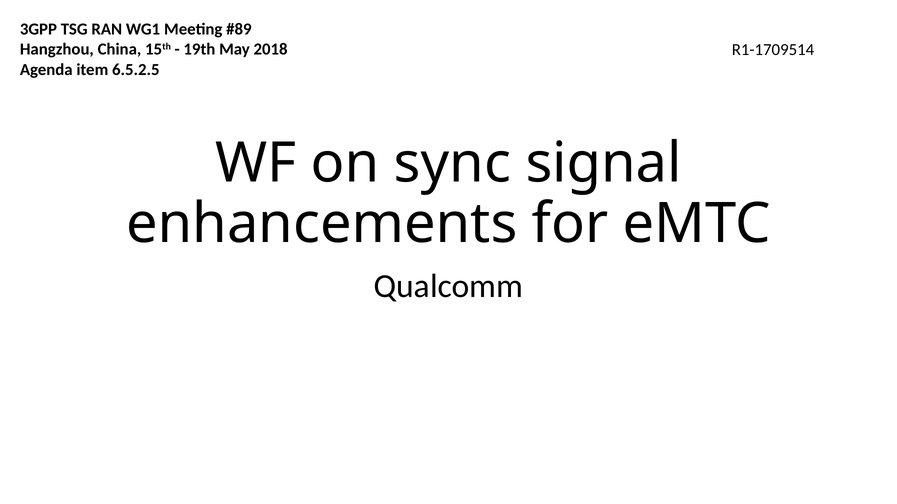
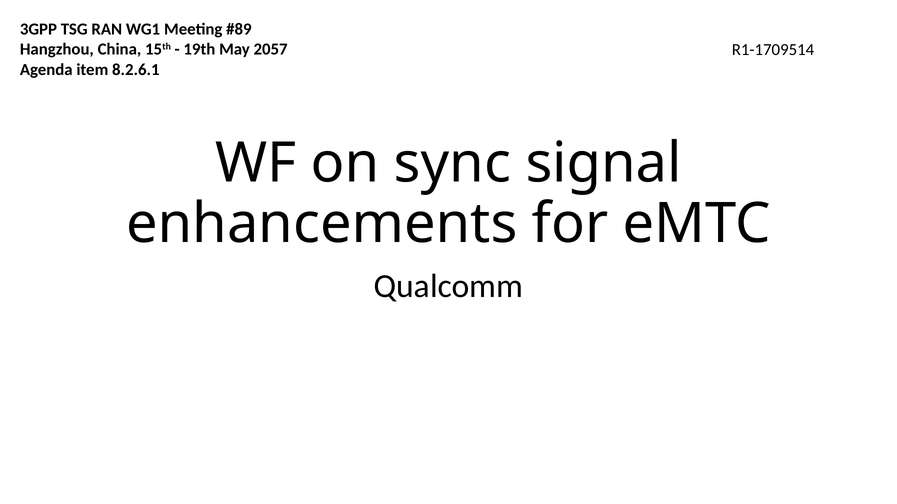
2018: 2018 -> 2057 (271, 49)
6.5.2.5: 6.5.2.5 -> 8.2.6.1 (136, 70)
